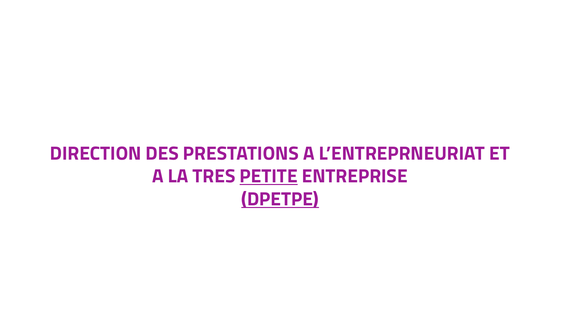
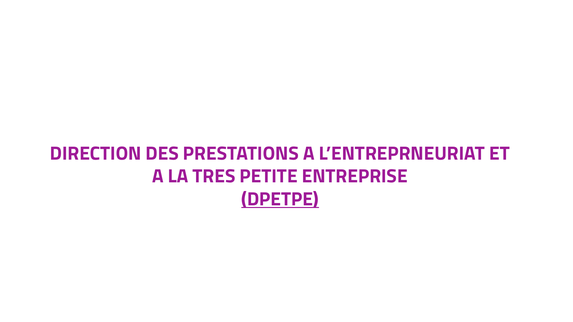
PETITE underline: present -> none (269, 177)
